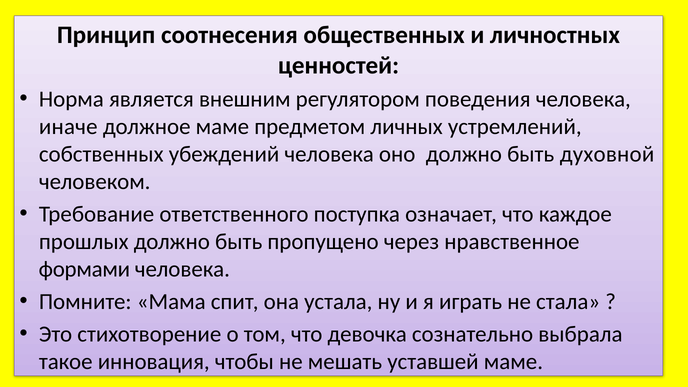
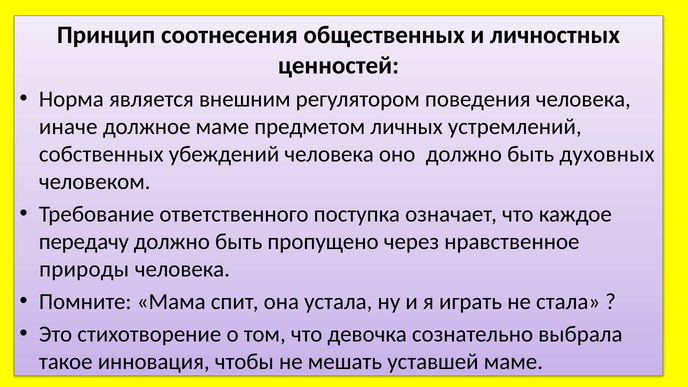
духовной: духовной -> духовных (607, 154)
прошлых: прошлых -> передачу (84, 242)
формами: формами -> природы (84, 269)
